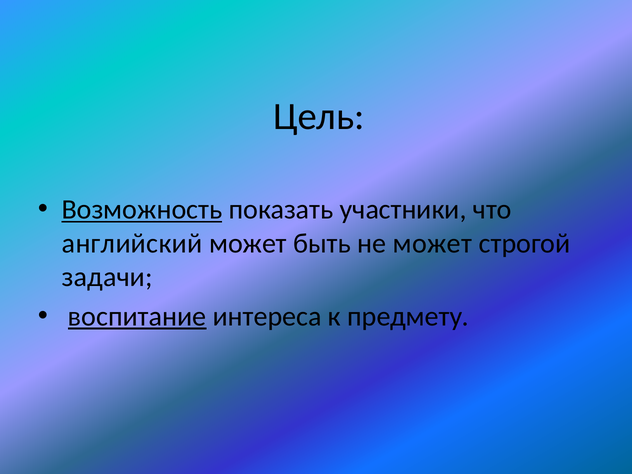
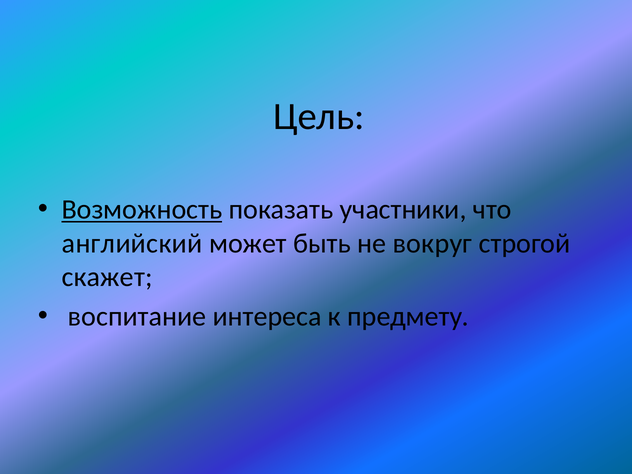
не может: может -> вокруг (432, 243)
задачи: задачи -> скажет (107, 277)
воспитание underline: present -> none (137, 316)
